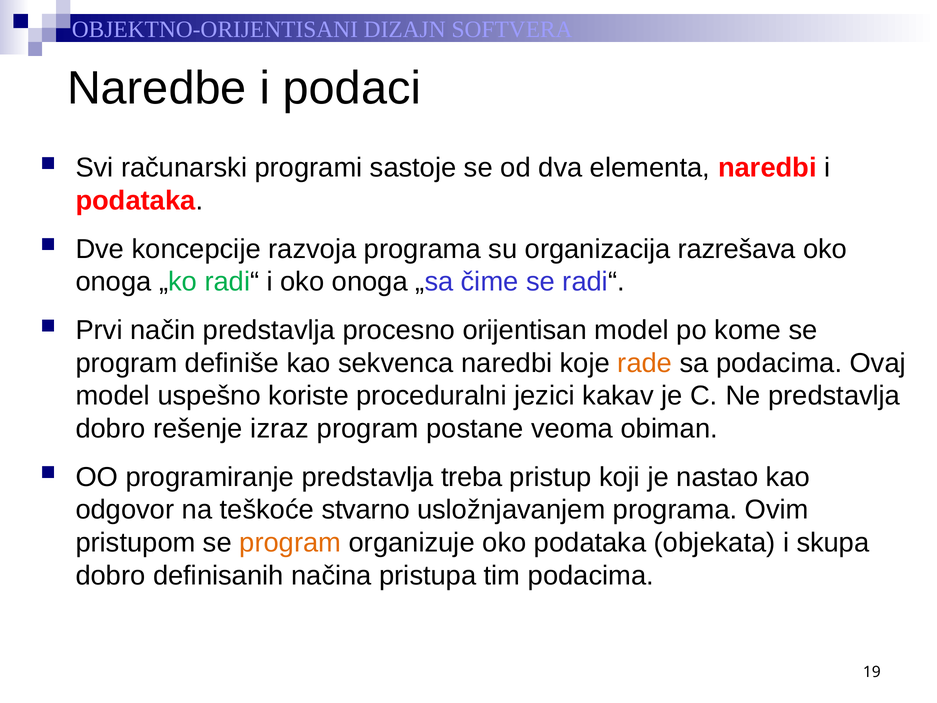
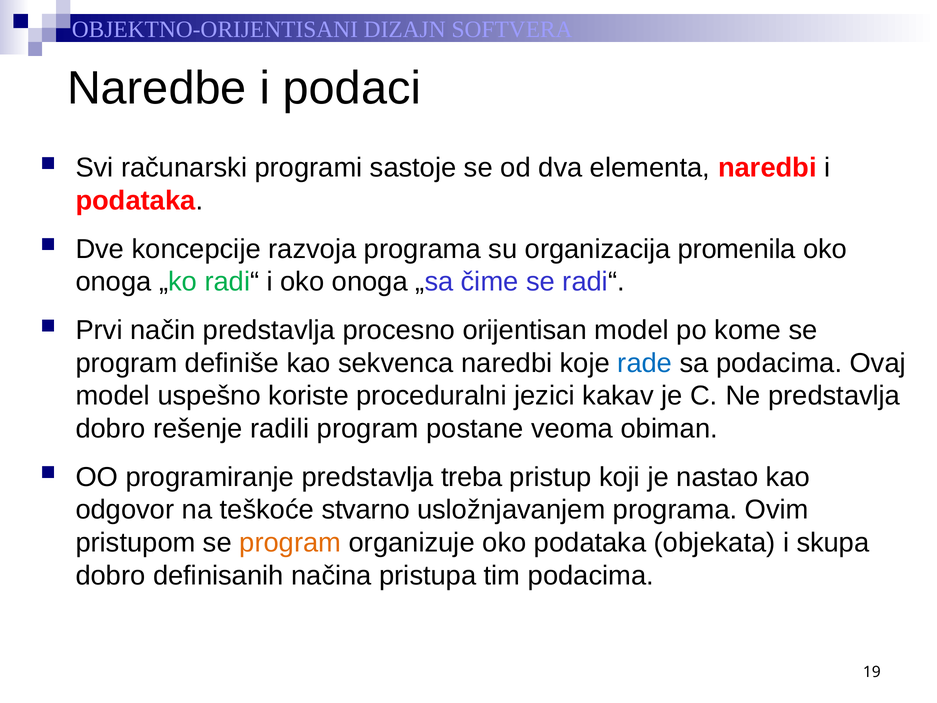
razrešava: razrešava -> promenila (737, 249)
rade colour: orange -> blue (645, 363)
izraz: izraz -> radili (280, 428)
